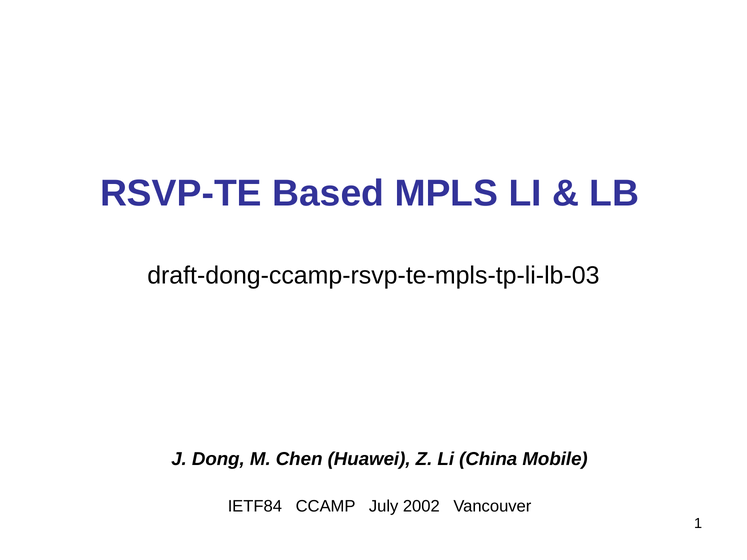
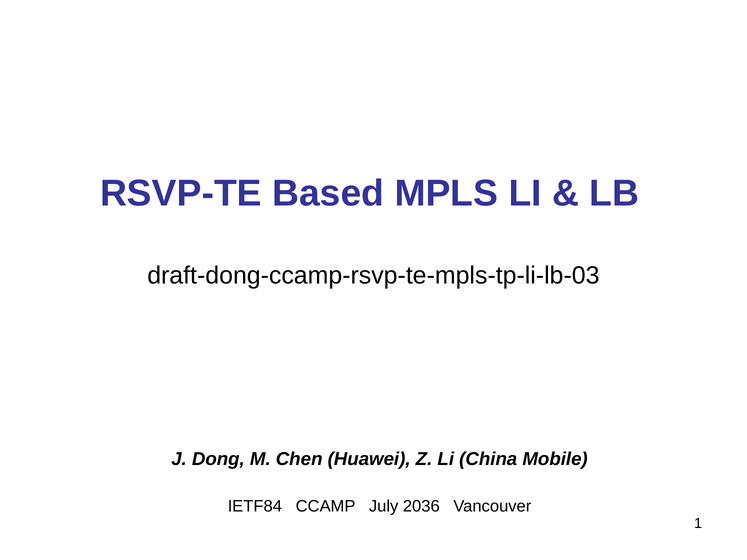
2002: 2002 -> 2036 (421, 506)
